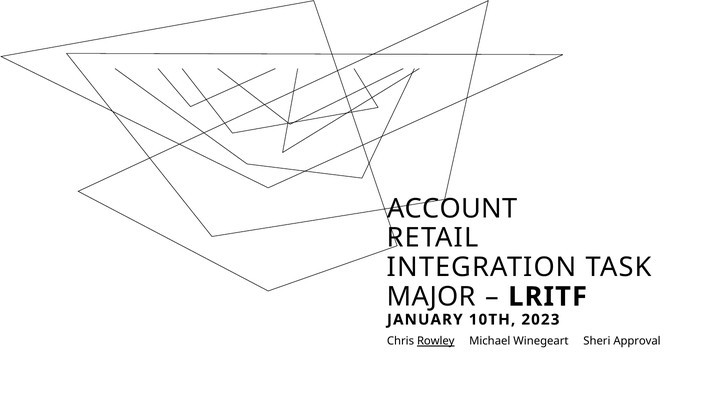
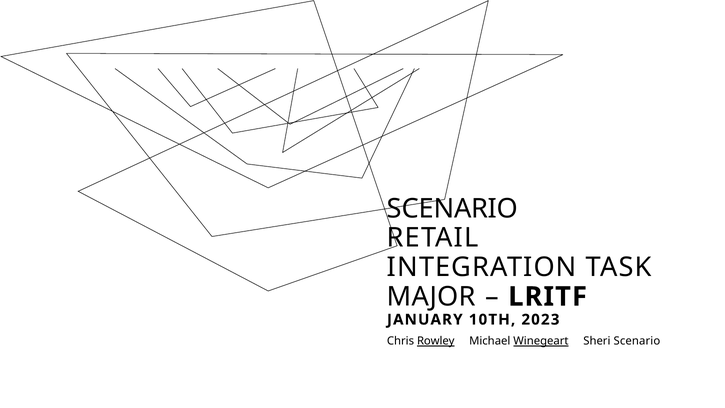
ACCOUNT: ACCOUNT -> SCENARIO (453, 208)
Winegeart underline: none -> present (541, 341)
Sheri Approval: Approval -> Scenario (637, 341)
